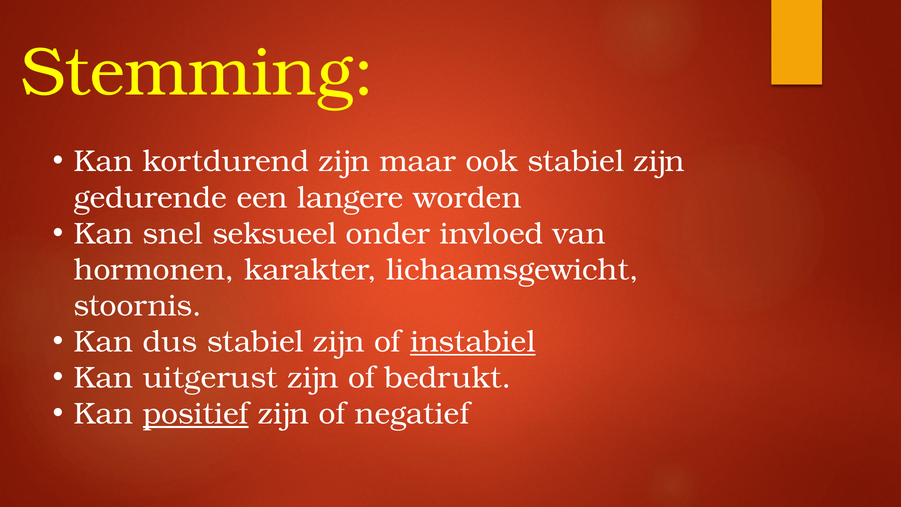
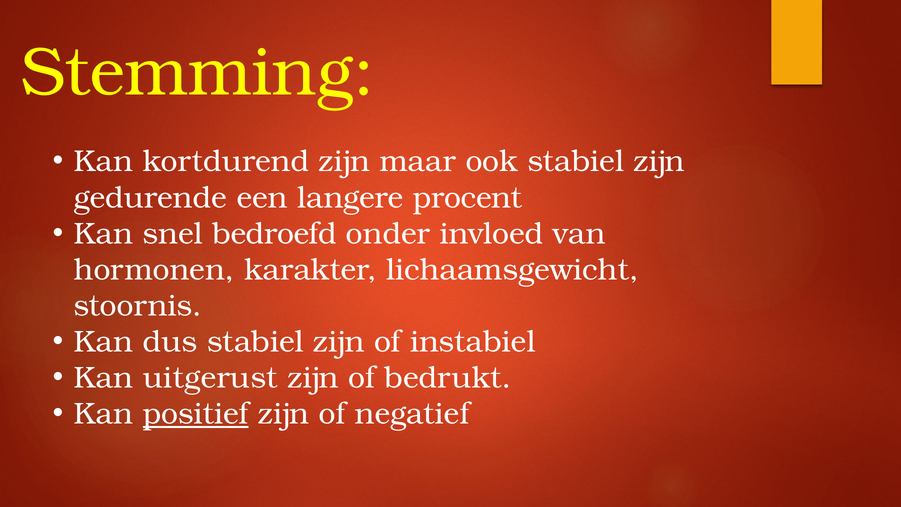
worden: worden -> procent (468, 198)
seksueel: seksueel -> bedroefd (275, 234)
instabiel underline: present -> none (473, 342)
